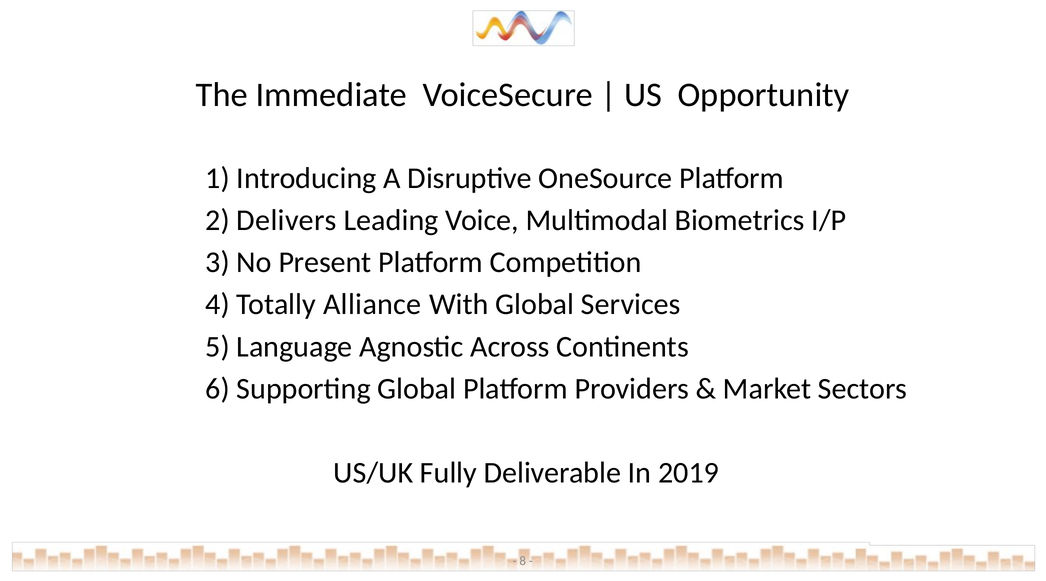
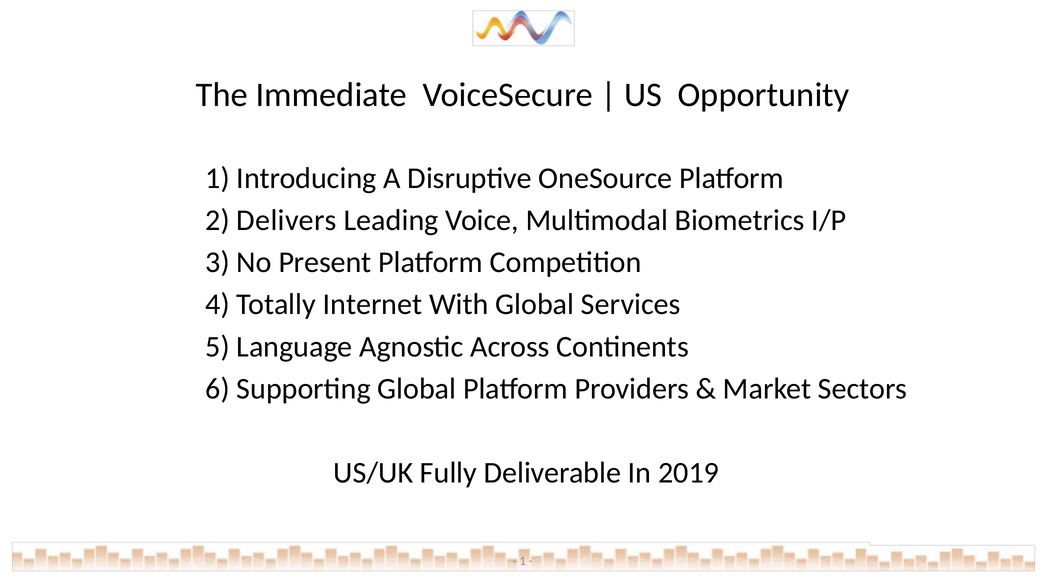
Alliance: Alliance -> Internet (372, 305)
8: 8 -> 1 (523, 561)
